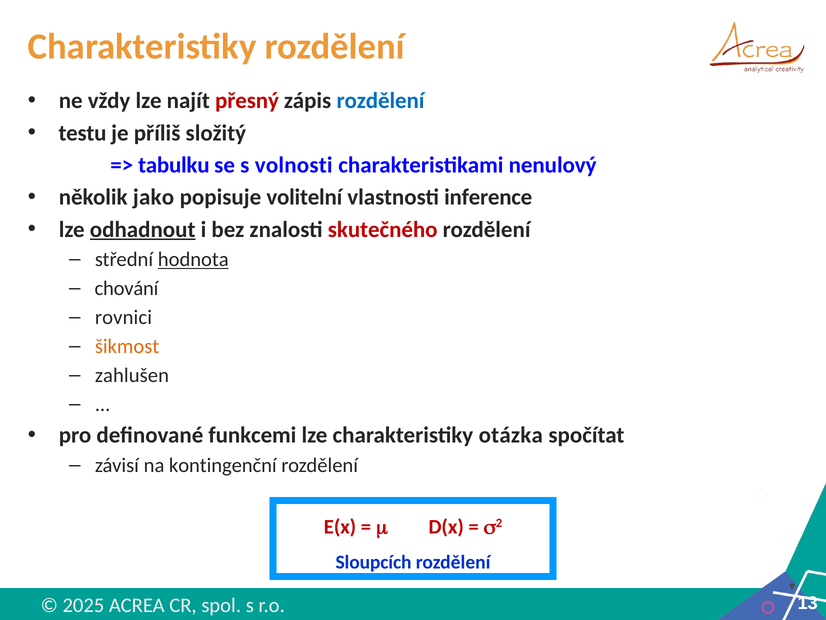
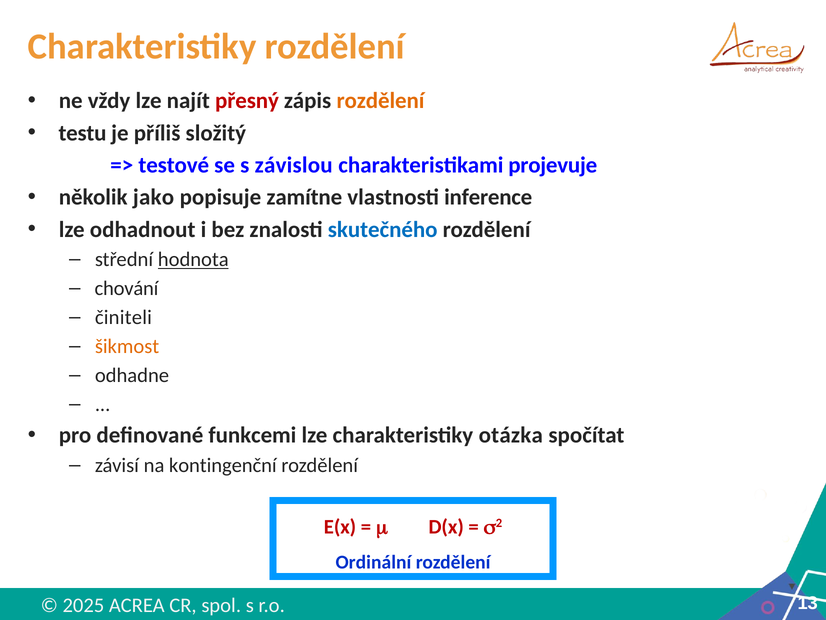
rozdělení colour: blue -> orange (380, 101)
tabulku: tabulku -> testové (174, 165)
volnosti: volnosti -> závislou (294, 165)
nenulový: nenulový -> projevuje (553, 165)
volitelní: volitelní -> zamítne (304, 197)
odhadnout underline: present -> none (143, 229)
skutečného colour: red -> blue (383, 229)
rovnici: rovnici -> činiteli (123, 317)
zahlušen: zahlušen -> odhadne (132, 375)
Sloupcích: Sloupcích -> Ordinální (373, 562)
